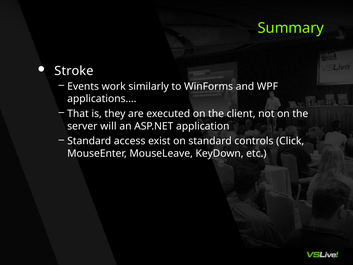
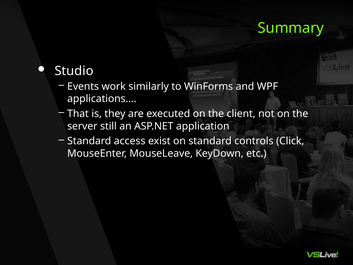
Stroke: Stroke -> Studio (74, 71)
will: will -> still (108, 126)
